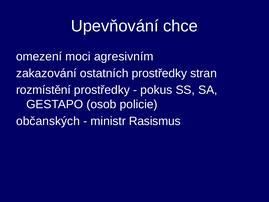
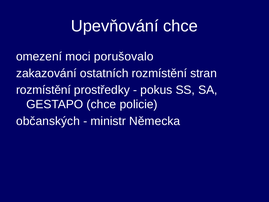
agresivním: agresivním -> porušovalo (124, 56)
ostatních prostředky: prostředky -> rozmístění (159, 73)
GESTAPO osob: osob -> chce (101, 104)
Rasismus: Rasismus -> Německa (155, 121)
